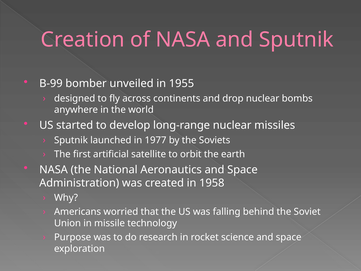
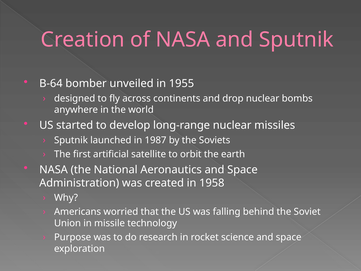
B-99: B-99 -> B-64 (51, 83)
1977: 1977 -> 1987 (156, 140)
